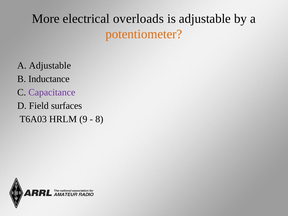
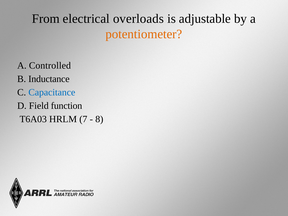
More: More -> From (46, 19)
A Adjustable: Adjustable -> Controlled (50, 65)
Capacitance colour: purple -> blue (52, 92)
surfaces: surfaces -> function (67, 106)
9: 9 -> 7 (83, 119)
